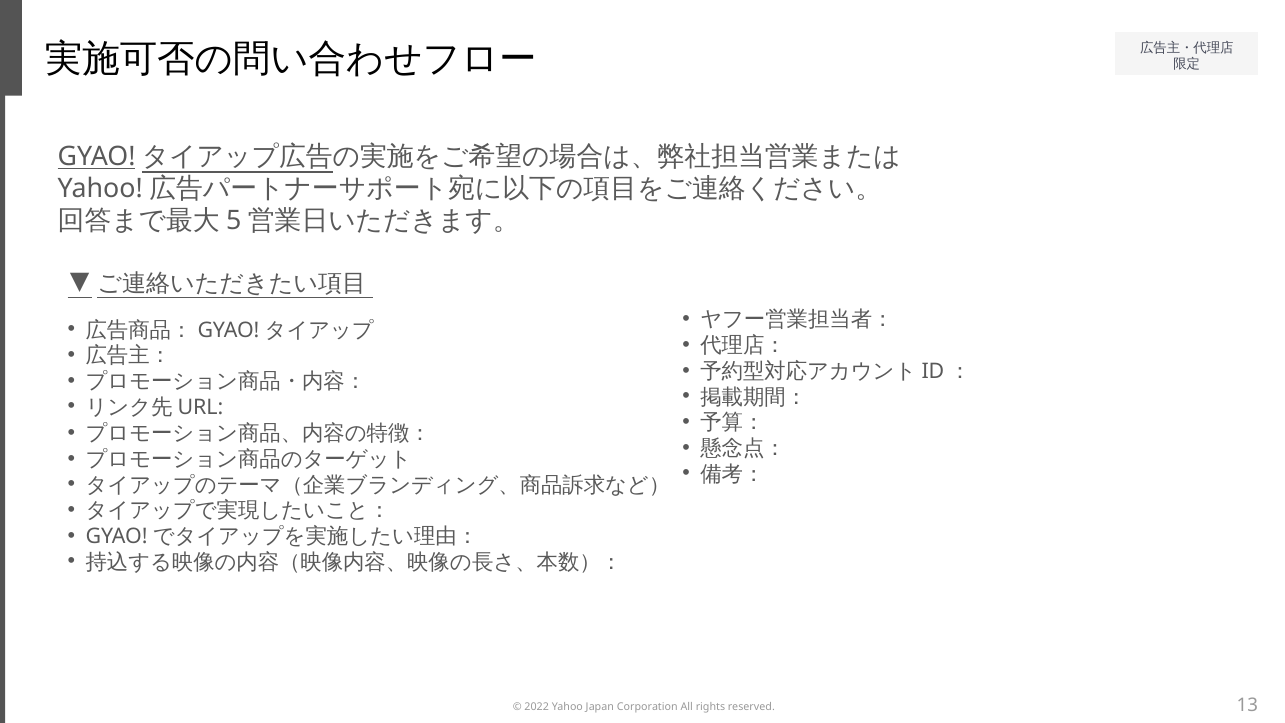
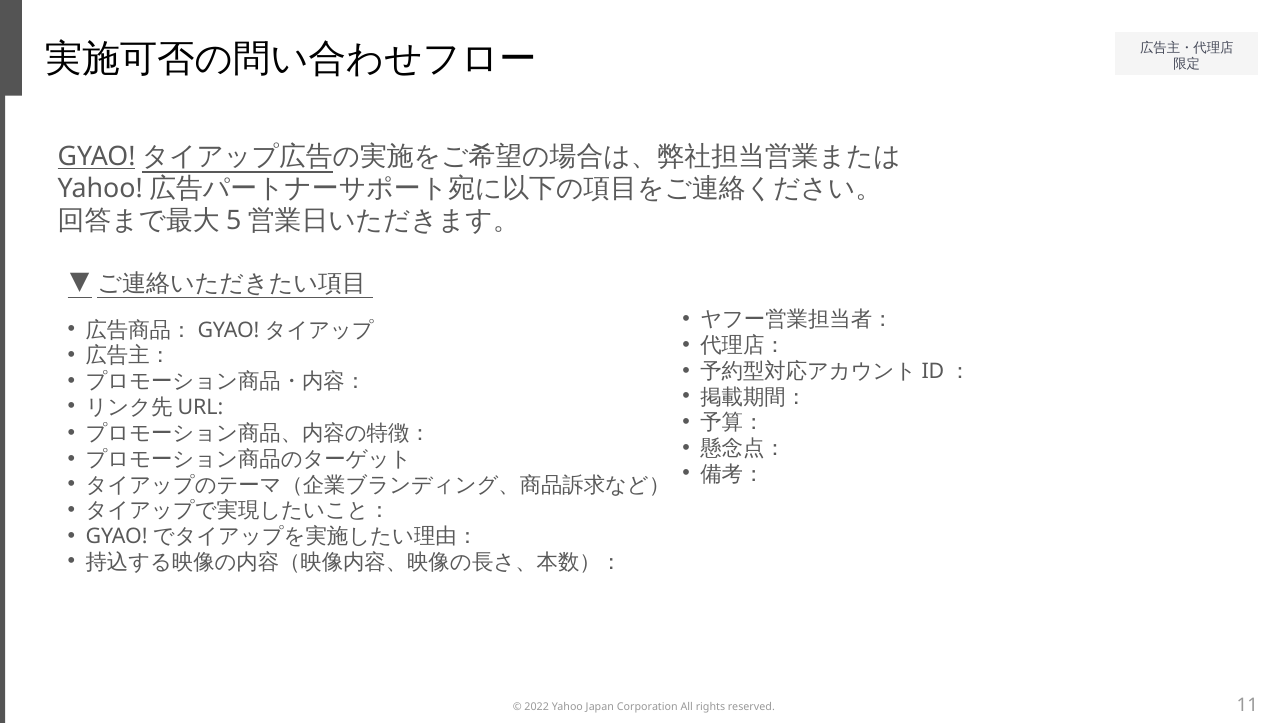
13: 13 -> 11 (1247, 705)
